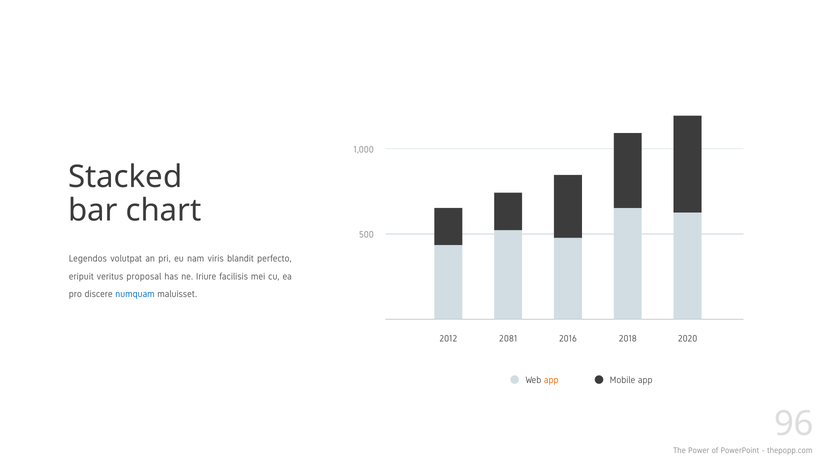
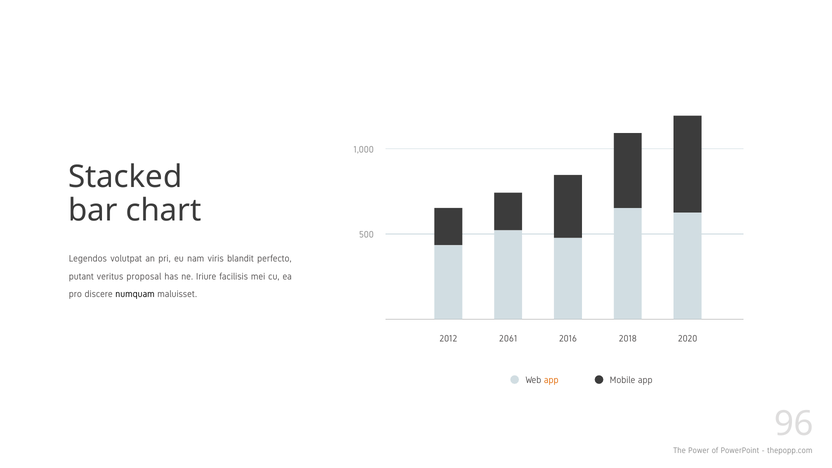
eripuit: eripuit -> putant (81, 277)
numquam colour: blue -> black (135, 294)
2081: 2081 -> 2061 (508, 338)
